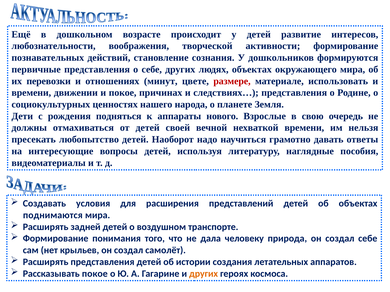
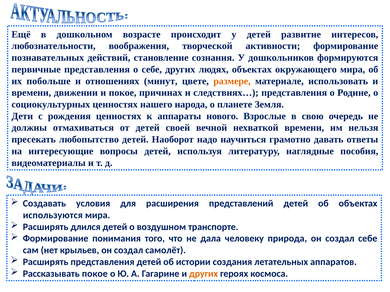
перевозки: перевозки -> побольше (49, 81)
размере colour: red -> orange (232, 81)
рождения подняться: подняться -> ценностях (119, 116)
поднимаются: поднимаются -> используются (53, 216)
задней: задней -> длился (86, 227)
